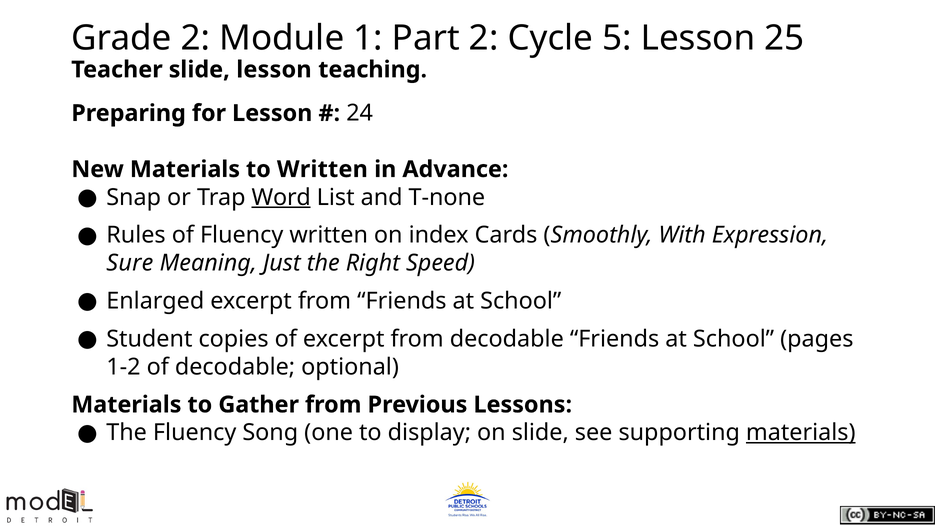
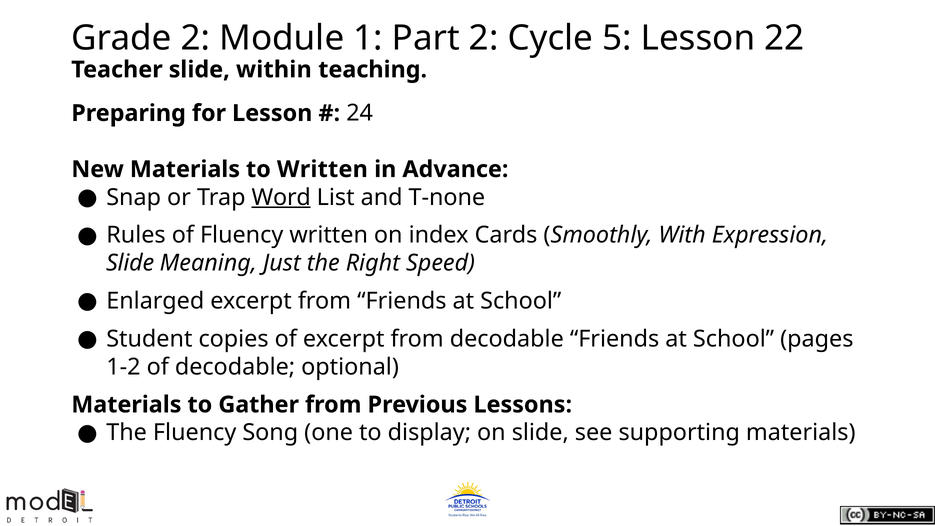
25: 25 -> 22 (784, 38)
slide lesson: lesson -> within (274, 70)
Sure: Sure -> Slide (130, 263)
materials underline: present -> none (801, 433)
